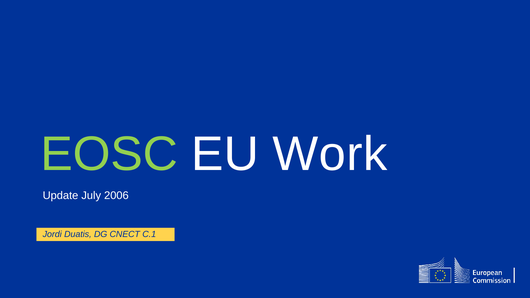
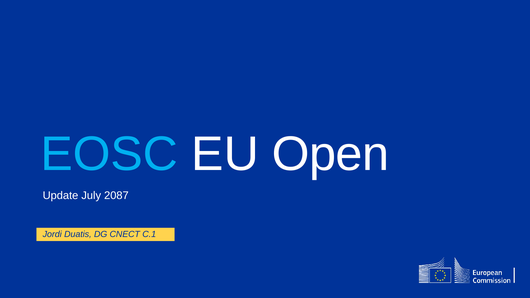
EOSC colour: light green -> light blue (109, 154)
Work: Work -> Open (330, 154)
2006: 2006 -> 2087 (116, 196)
